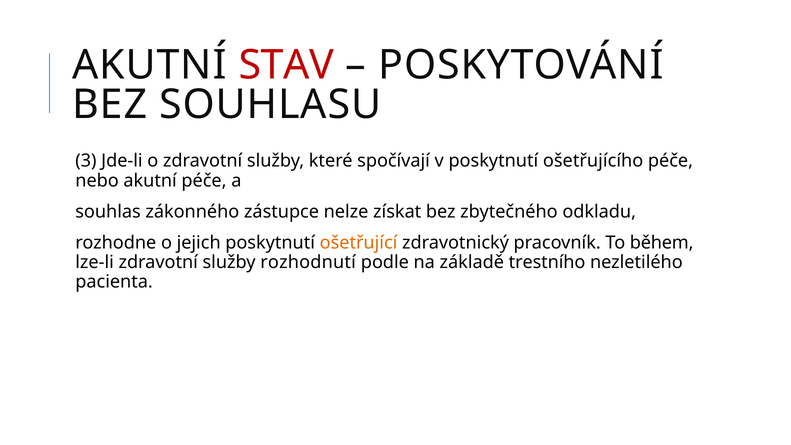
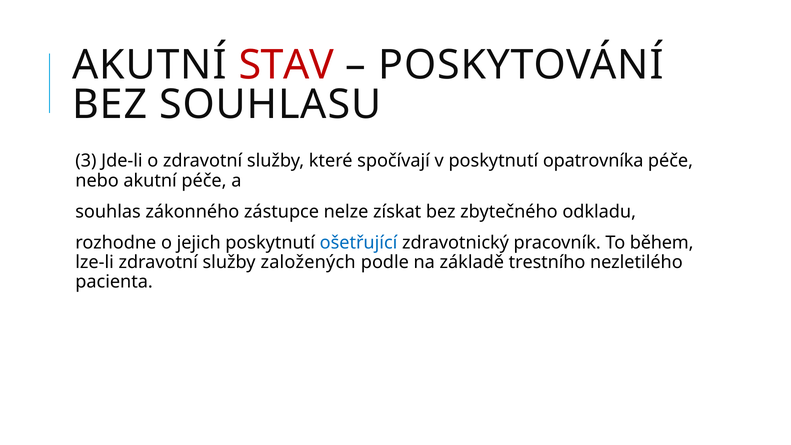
ošetřujícího: ošetřujícího -> opatrovníka (593, 161)
ošetřující colour: orange -> blue (359, 243)
rozhodnutí: rozhodnutí -> založených (308, 262)
